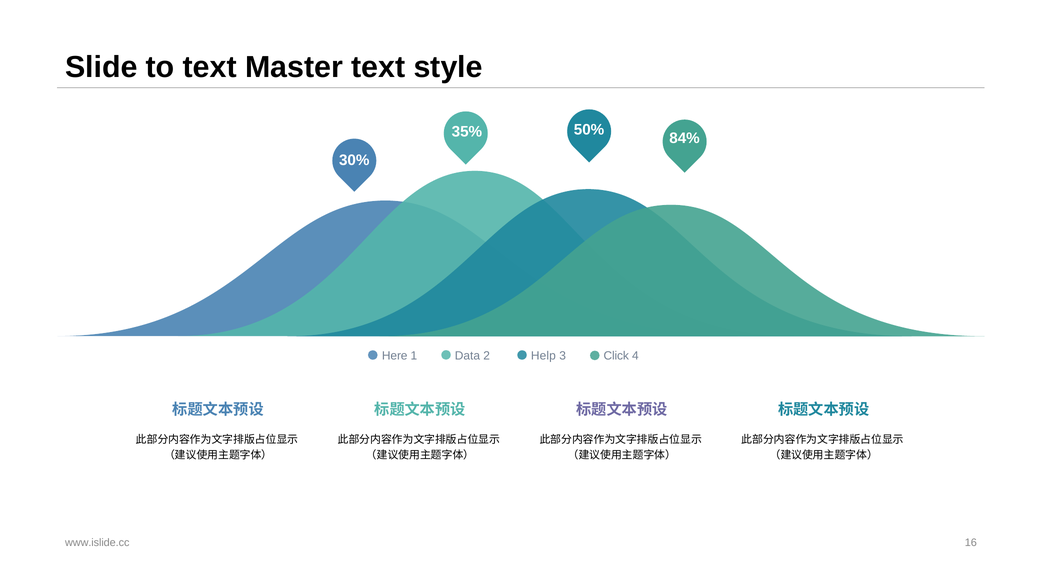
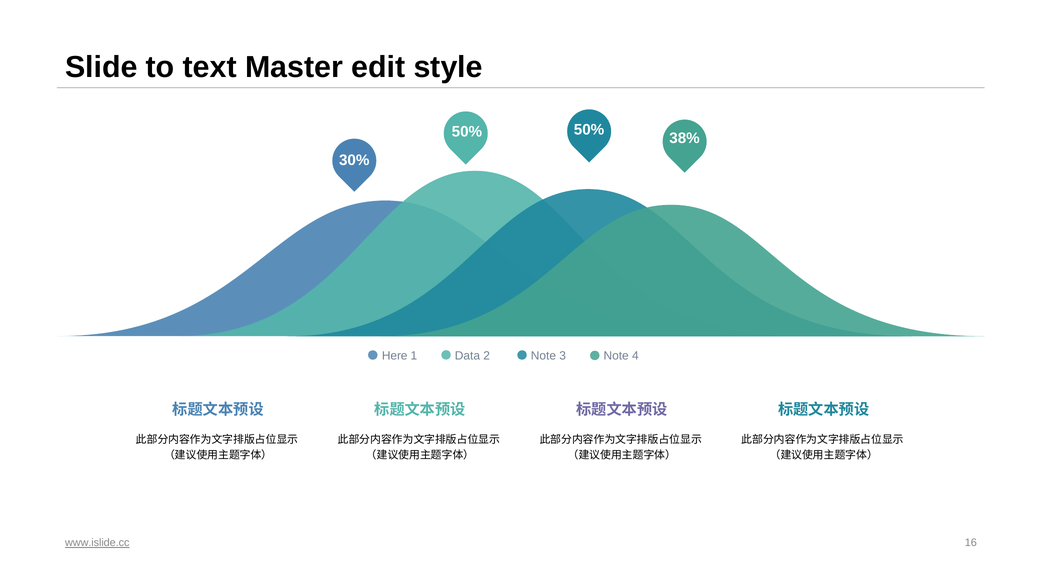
Master text: text -> edit (378, 67)
35%: 35% -> 50% (467, 132)
84%: 84% -> 38% (685, 138)
2 Help: Help -> Note (543, 356)
3 Click: Click -> Note (616, 356)
www.islide.cc underline: none -> present (97, 543)
